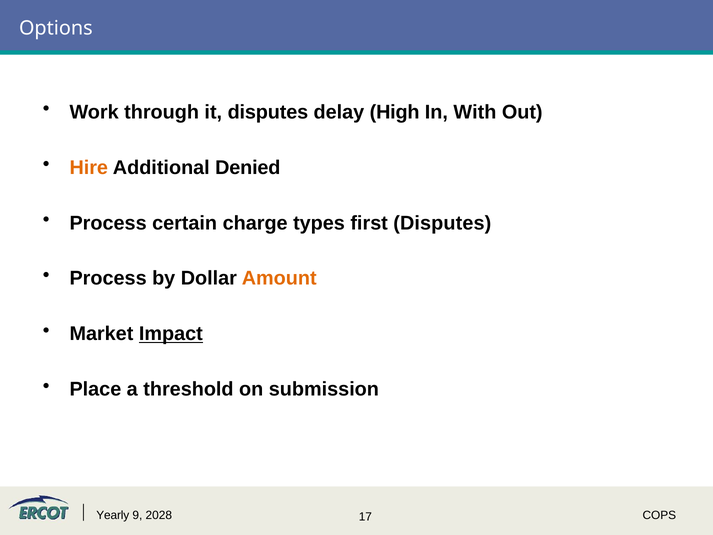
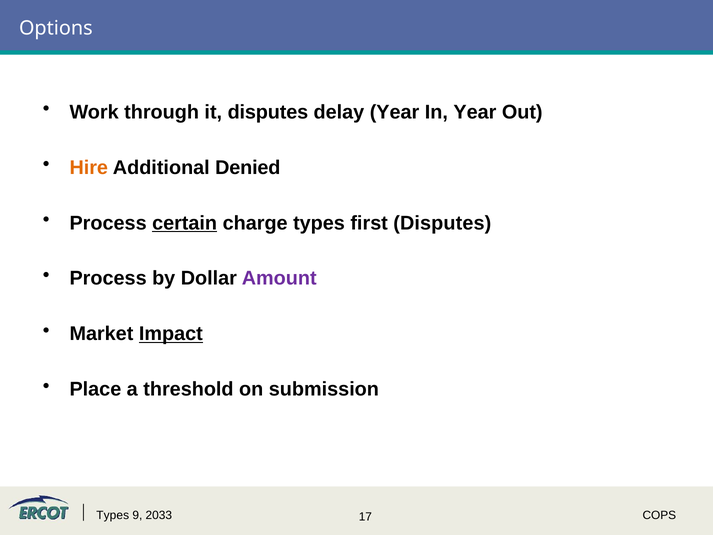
delay High: High -> Year (395, 112)
In With: With -> Year (475, 112)
certain underline: none -> present (185, 223)
Amount colour: orange -> purple (279, 278)
Yearly: Yearly -> Types (113, 515)
2028: 2028 -> 2033 (159, 515)
